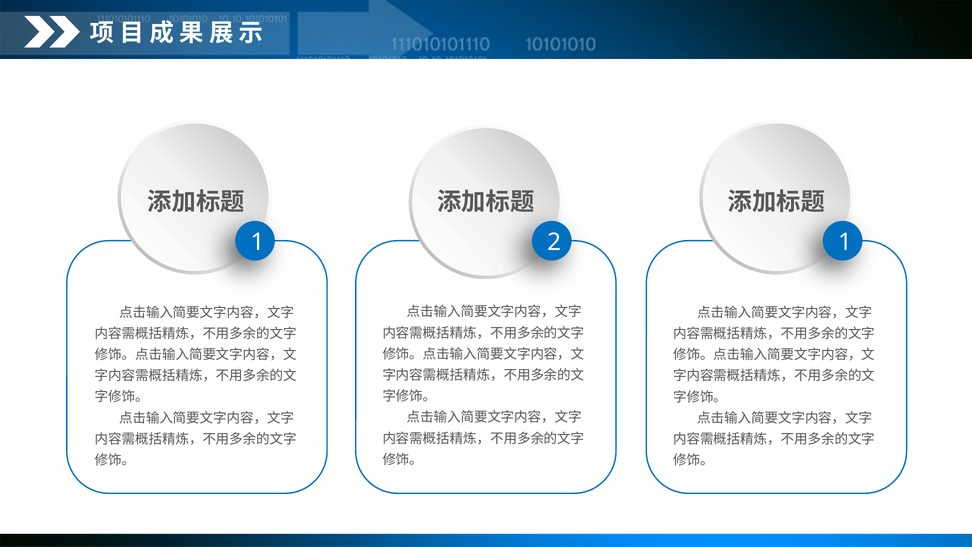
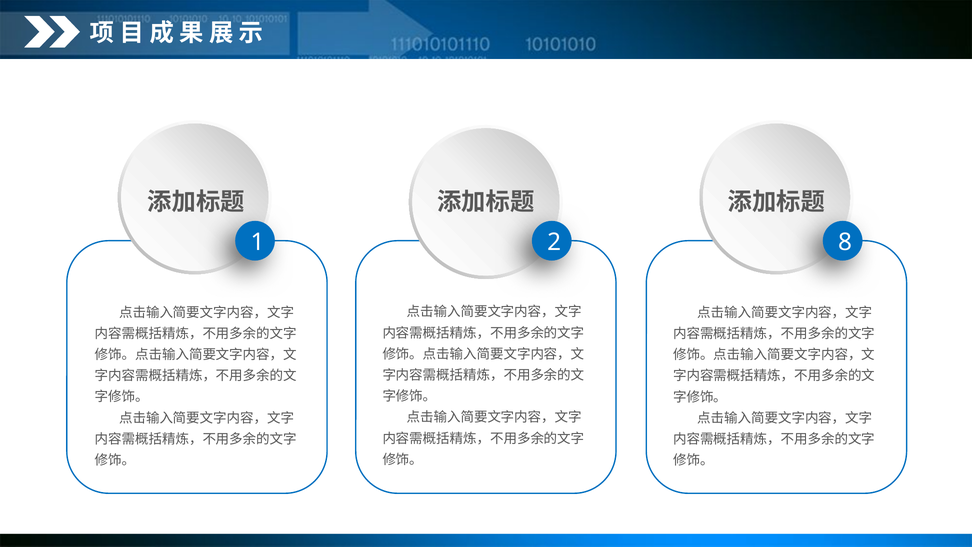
2 1: 1 -> 8 (845, 242)
